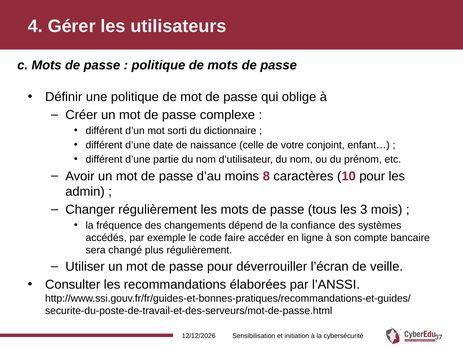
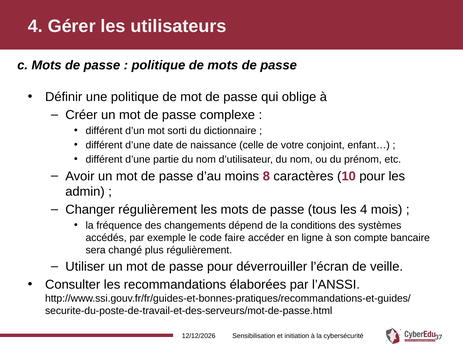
les 3: 3 -> 4 (364, 210)
confiance: confiance -> conditions (313, 225)
